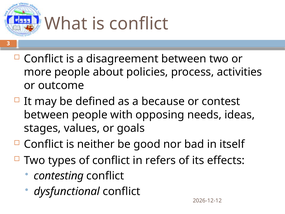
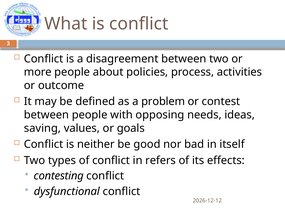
because: because -> problem (163, 101)
stages: stages -> saving (42, 128)
